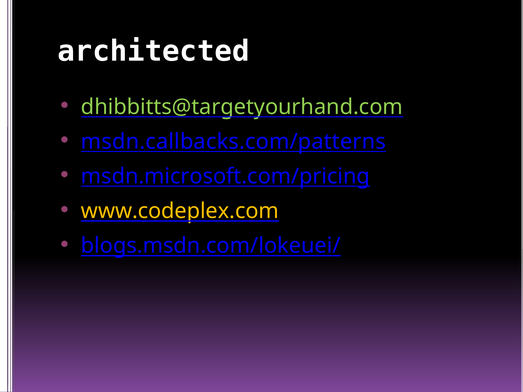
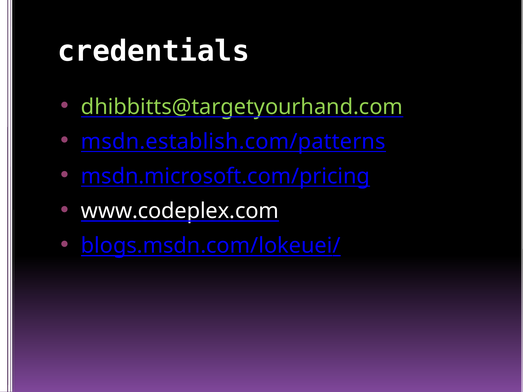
architected: architected -> credentials (153, 51)
msdn.callbacks.com/patterns: msdn.callbacks.com/patterns -> msdn.establish.com/patterns (233, 142)
www.codeplex.com colour: yellow -> white (180, 211)
